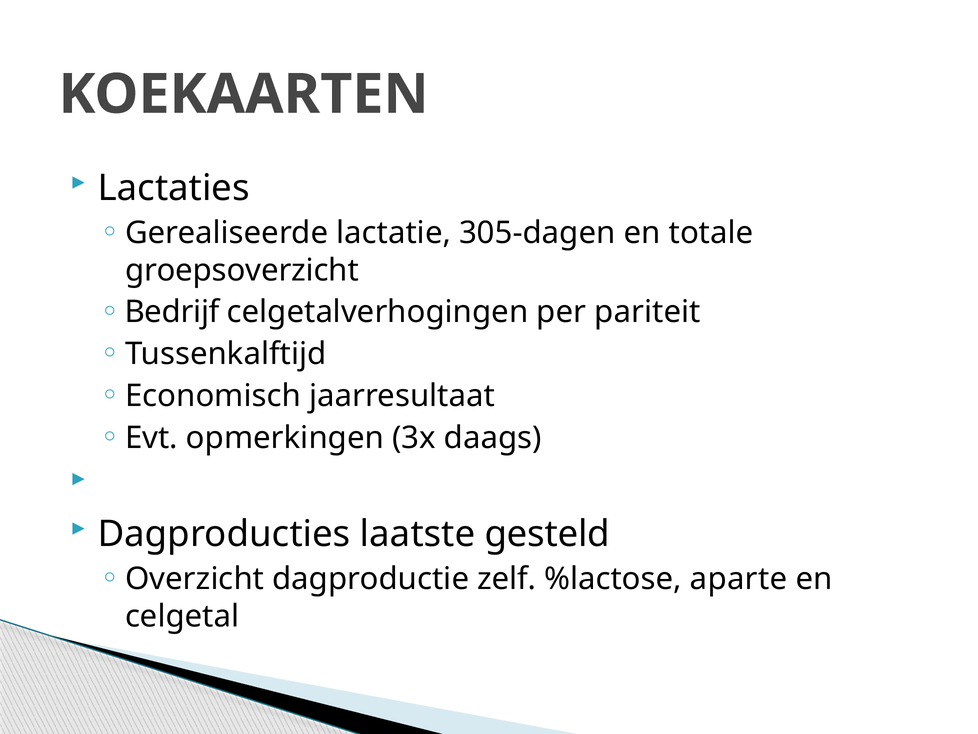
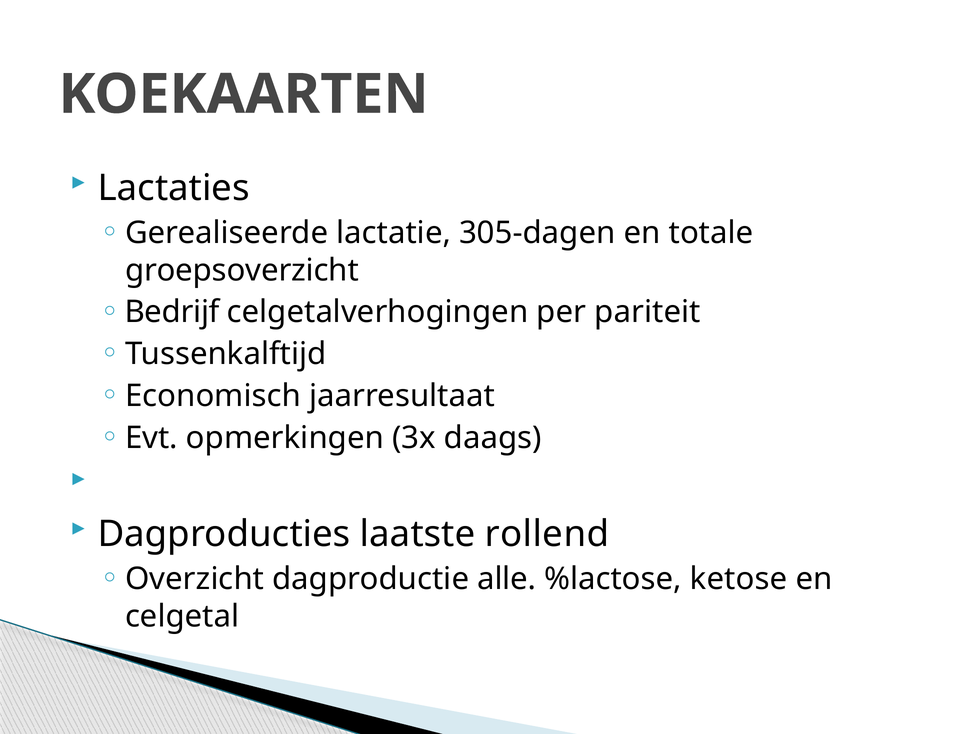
gesteld: gesteld -> rollend (547, 534)
zelf: zelf -> alle (507, 578)
aparte: aparte -> ketose (739, 578)
